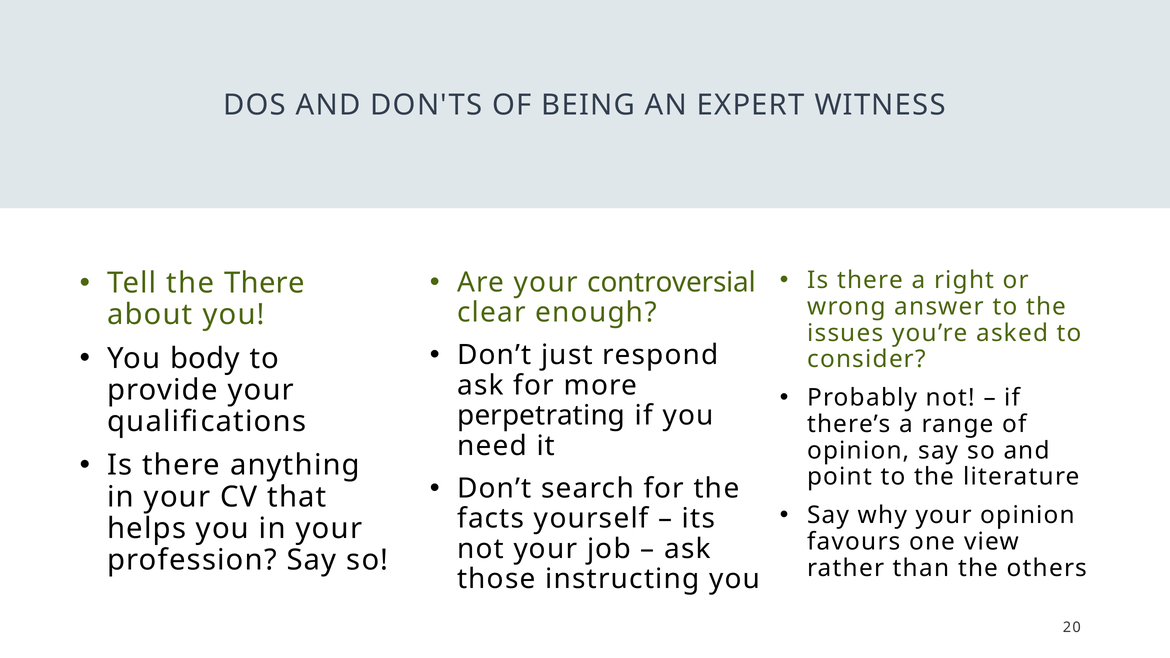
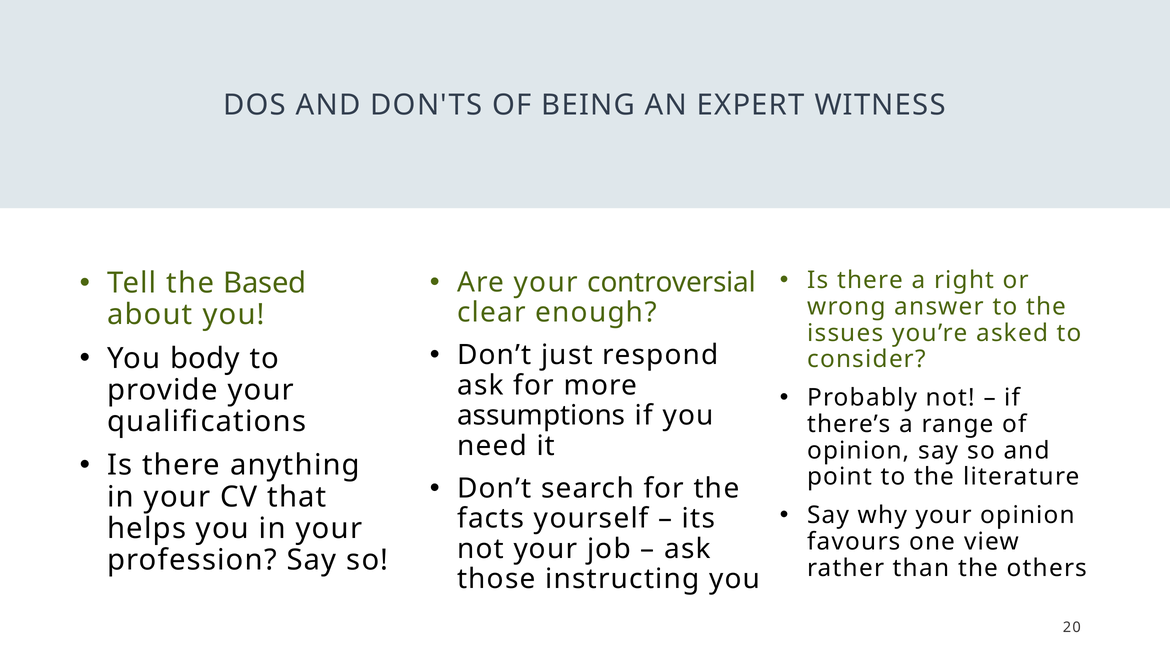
the There: There -> Based (265, 283)
perpetrating: perpetrating -> assumptions (541, 416)
